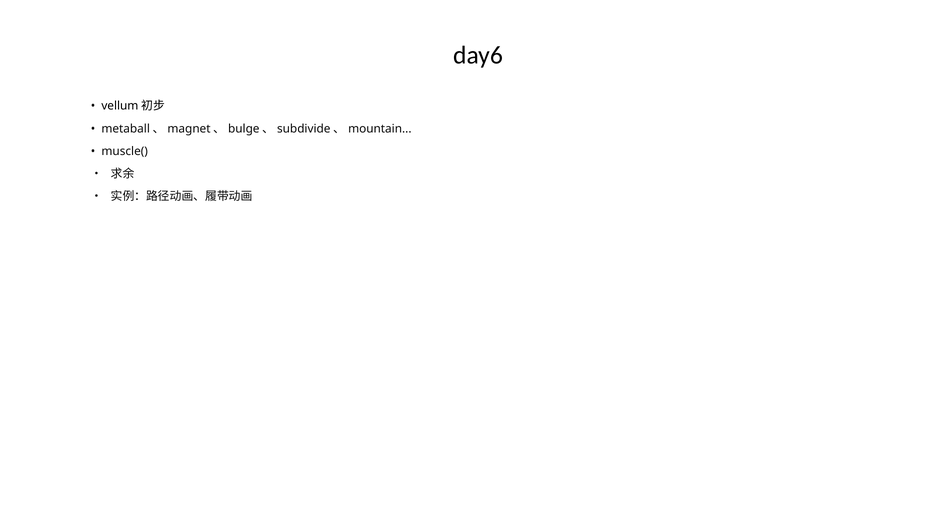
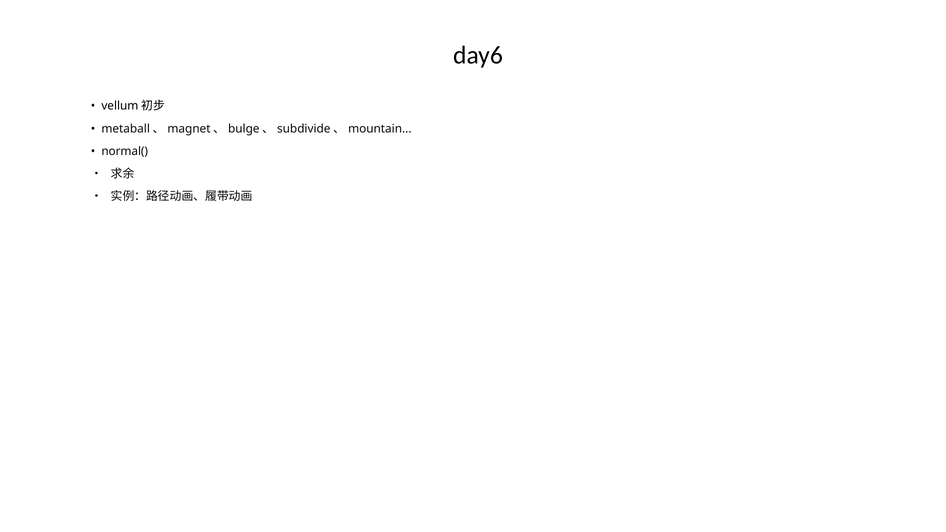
muscle(: muscle( -> normal( (125, 151)
